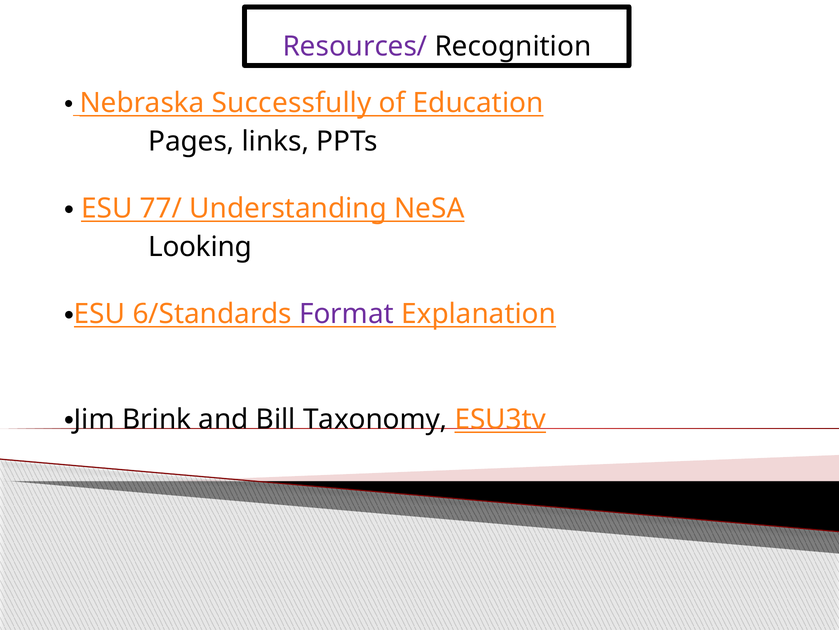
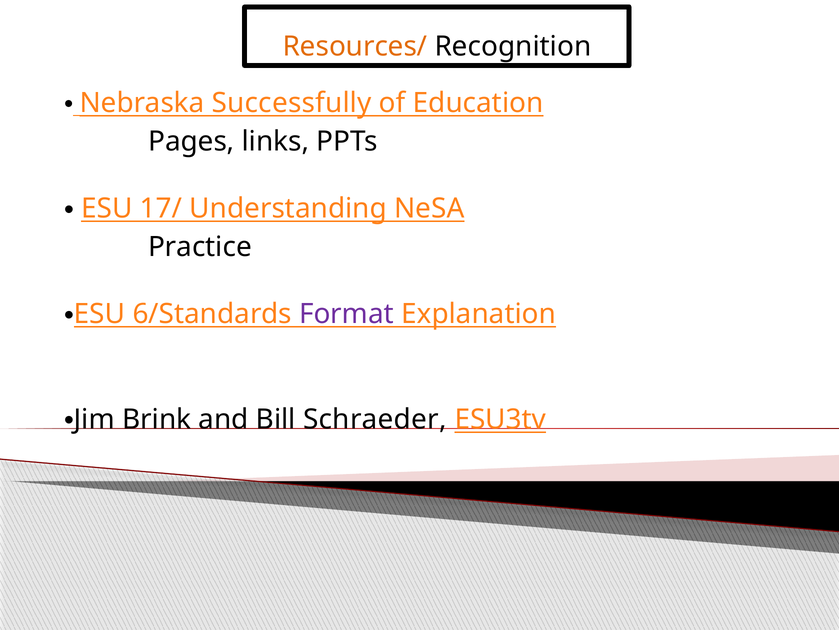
Resources/ colour: purple -> orange (355, 47)
77/: 77/ -> 17/ (161, 208)
Looking: Looking -> Practice (200, 247)
Taxonomy: Taxonomy -> Schraeder (375, 419)
